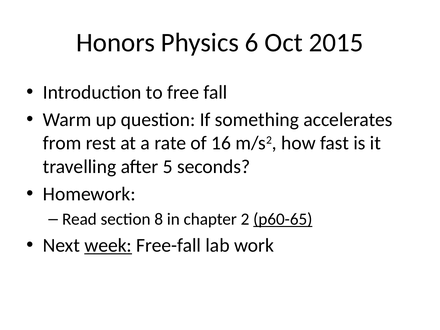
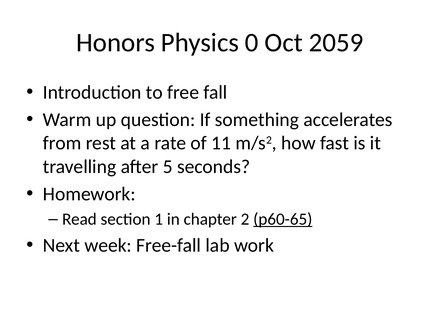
6: 6 -> 0 (252, 43)
2015: 2015 -> 2059 (336, 43)
16: 16 -> 11 (221, 143)
8: 8 -> 1 (159, 219)
week underline: present -> none (108, 245)
